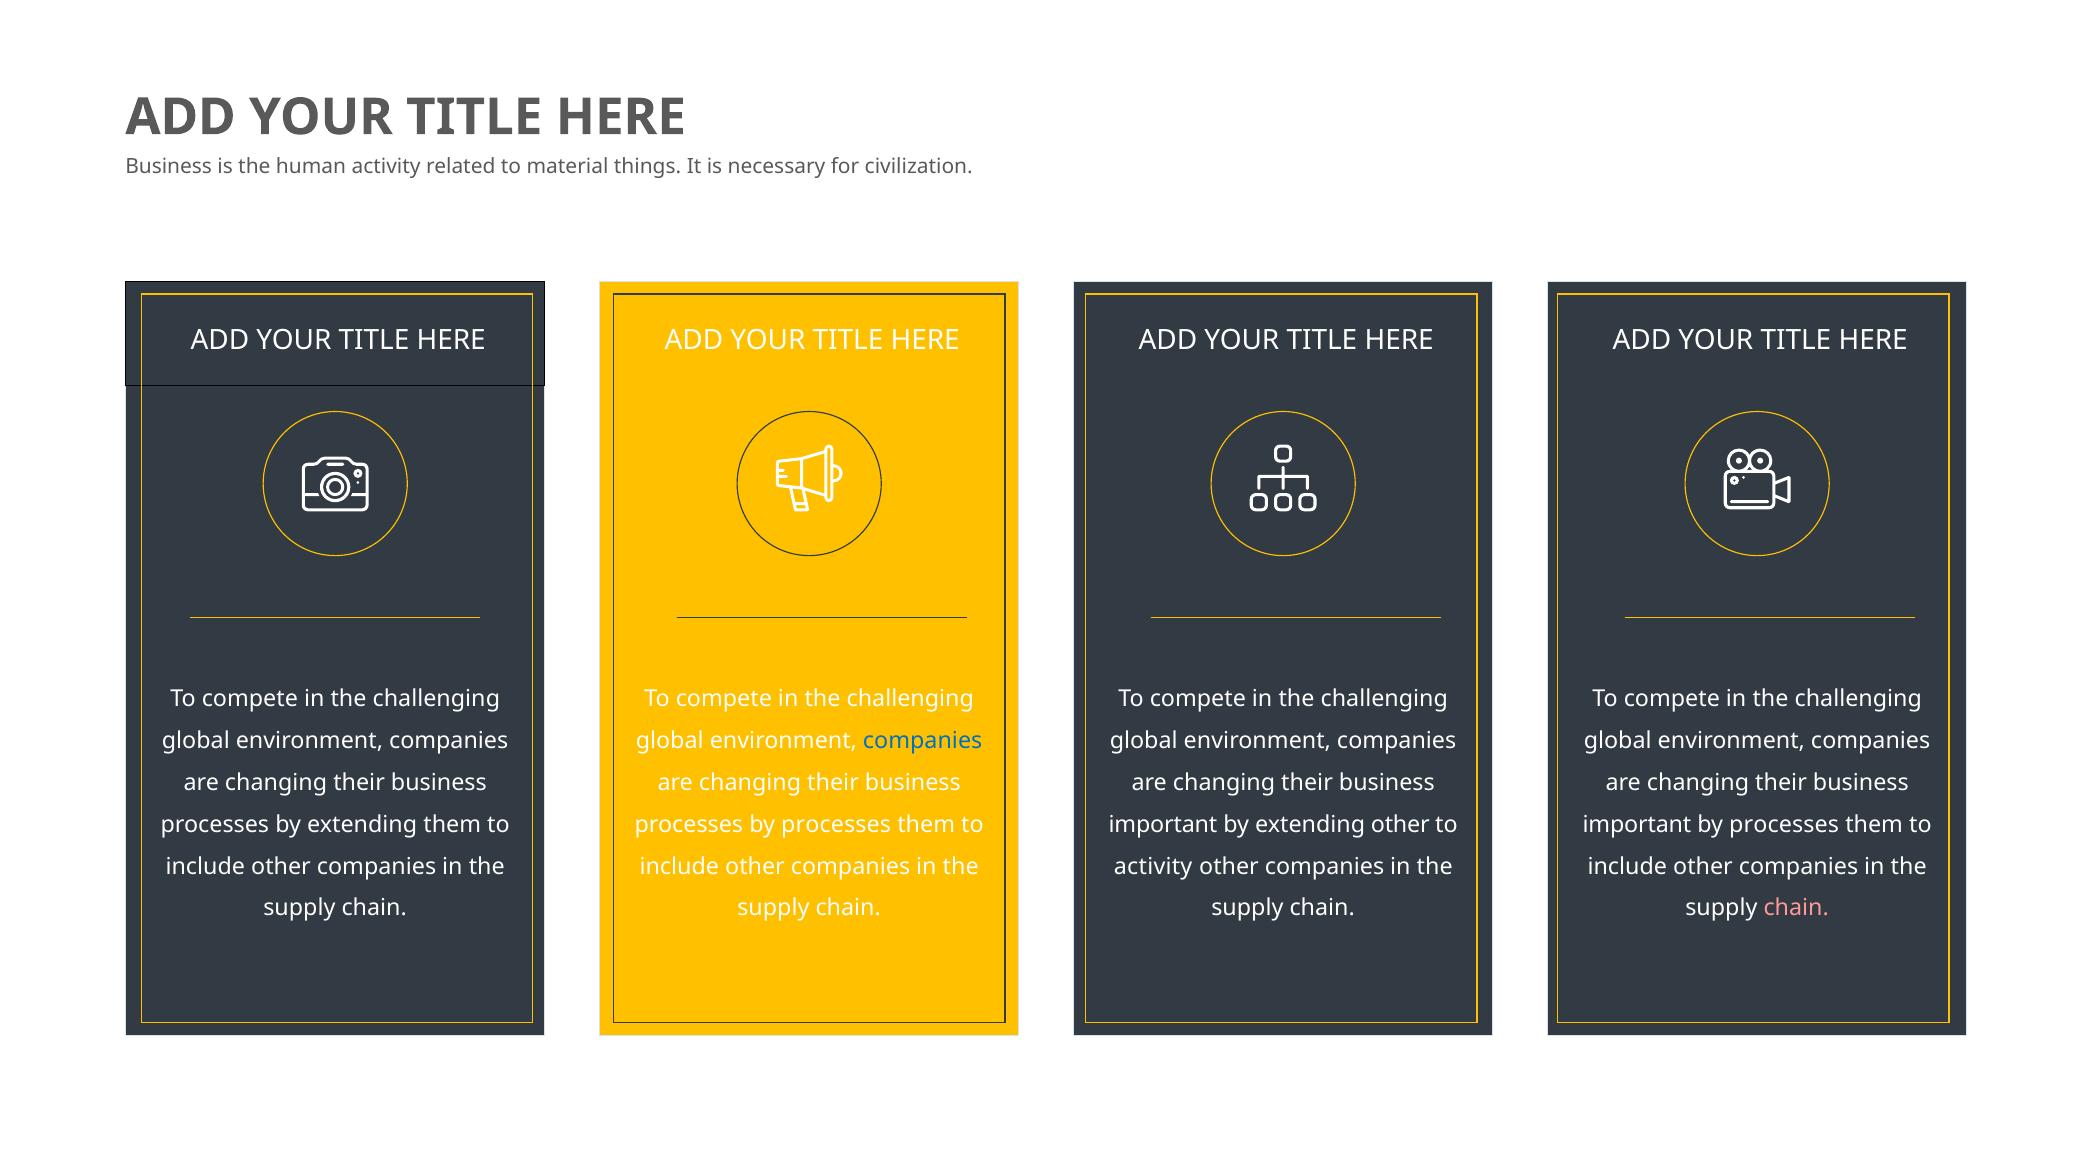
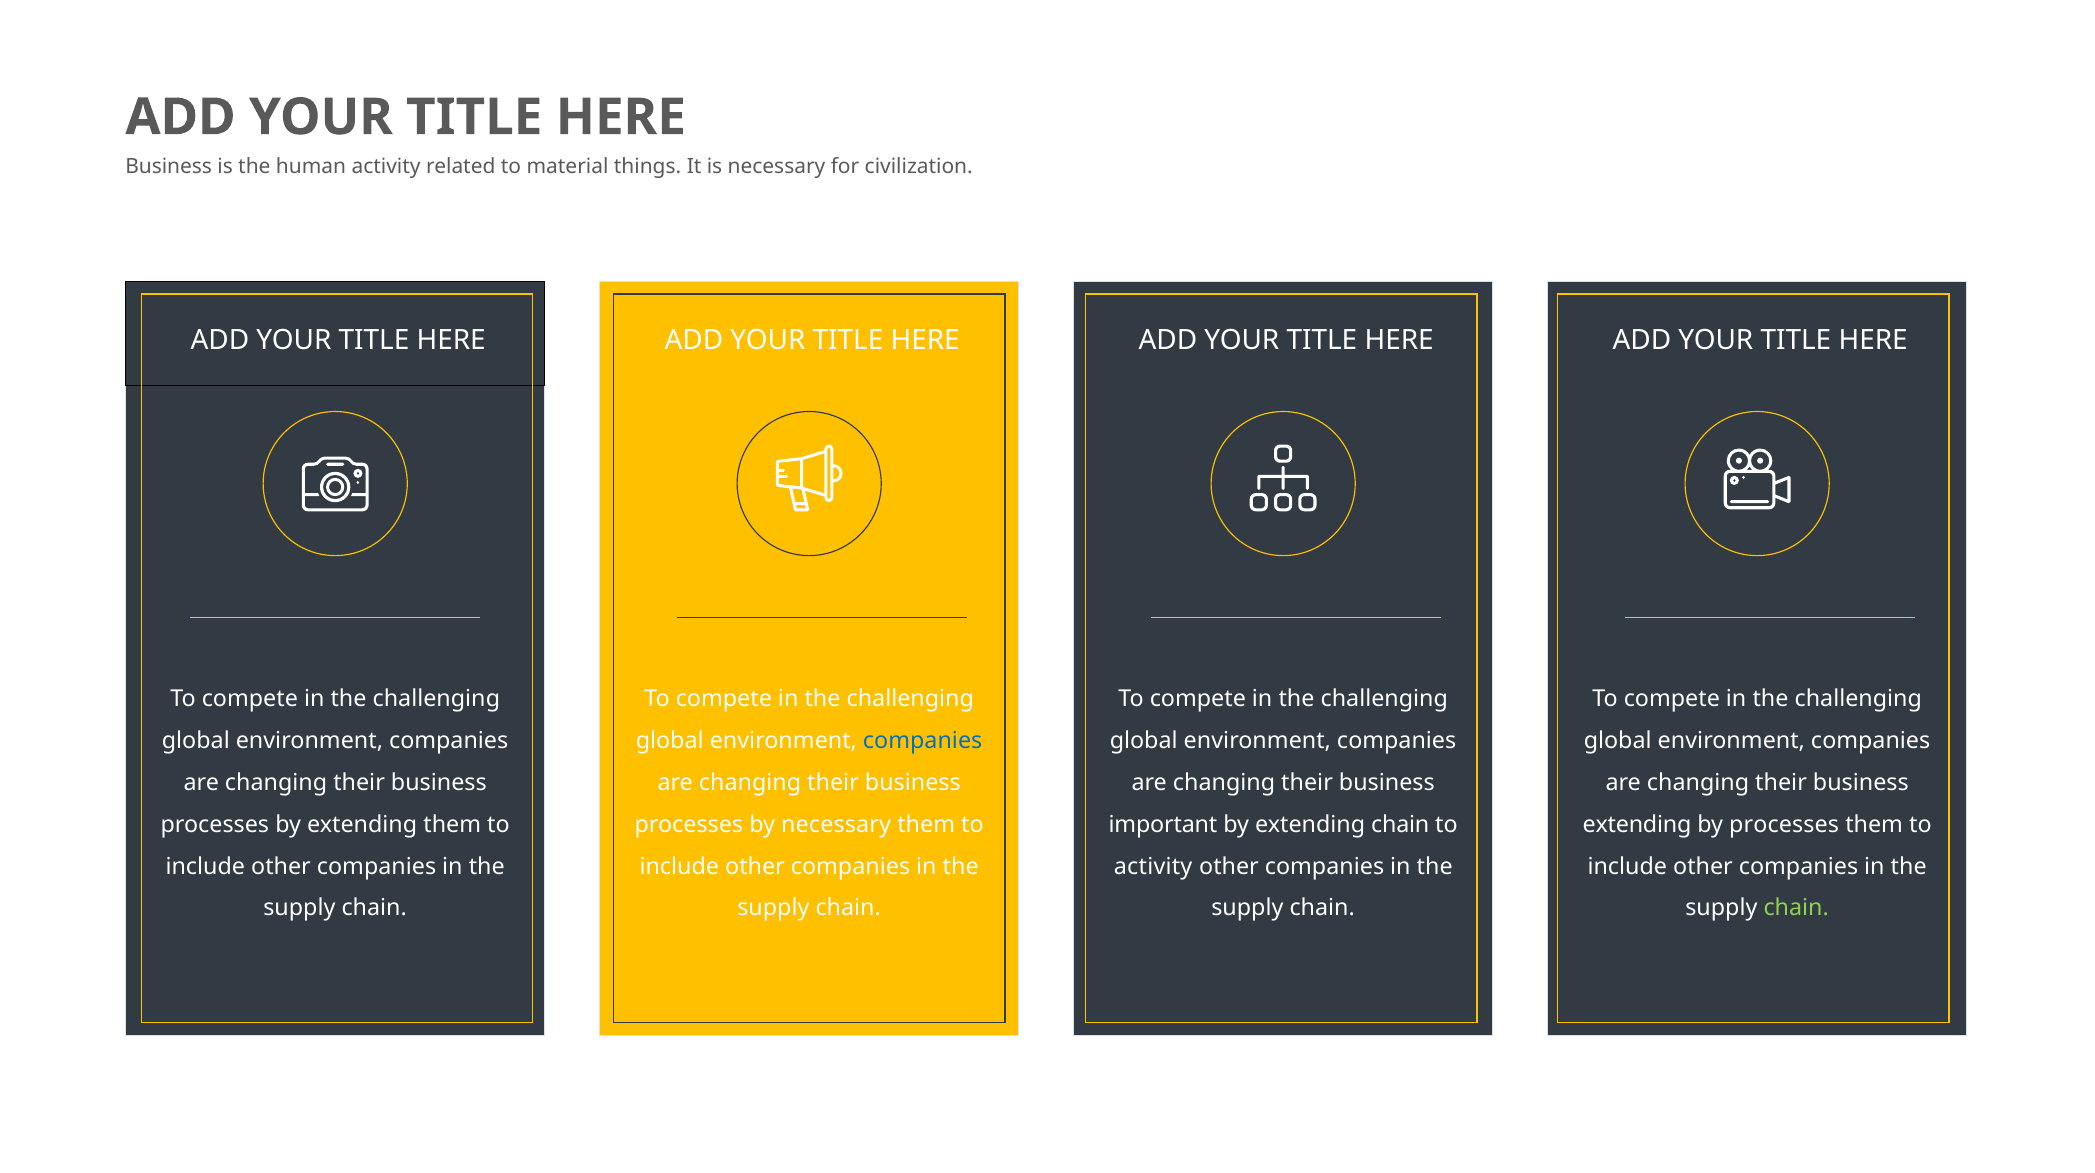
processes by processes: processes -> necessary (836, 825)
extending other: other -> chain (1400, 825)
important: important -> extending (1637, 825)
chain colour: pink -> light green (1796, 908)
